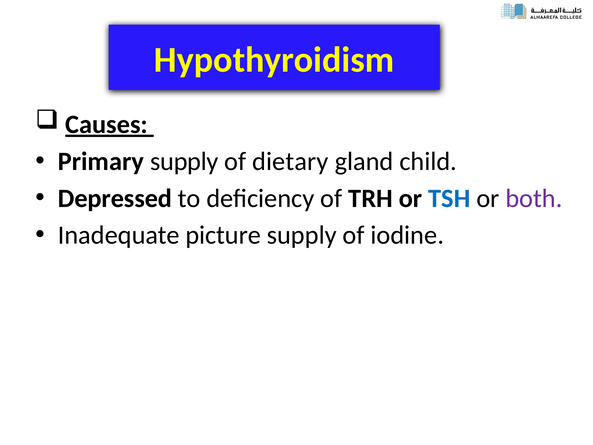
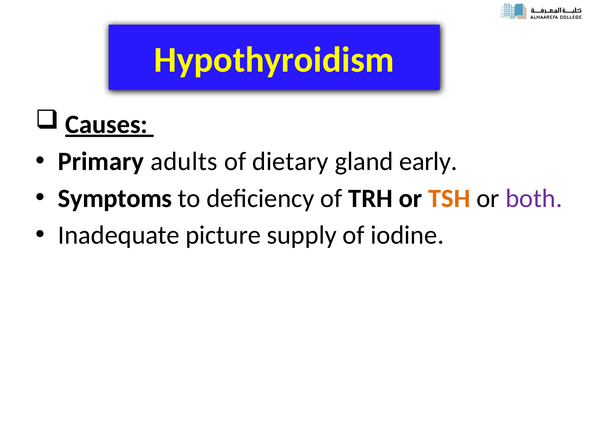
Primary supply: supply -> adults (184, 161)
child: child -> early (428, 161)
Depressed: Depressed -> Symptoms (115, 198)
TSH colour: blue -> orange (449, 198)
